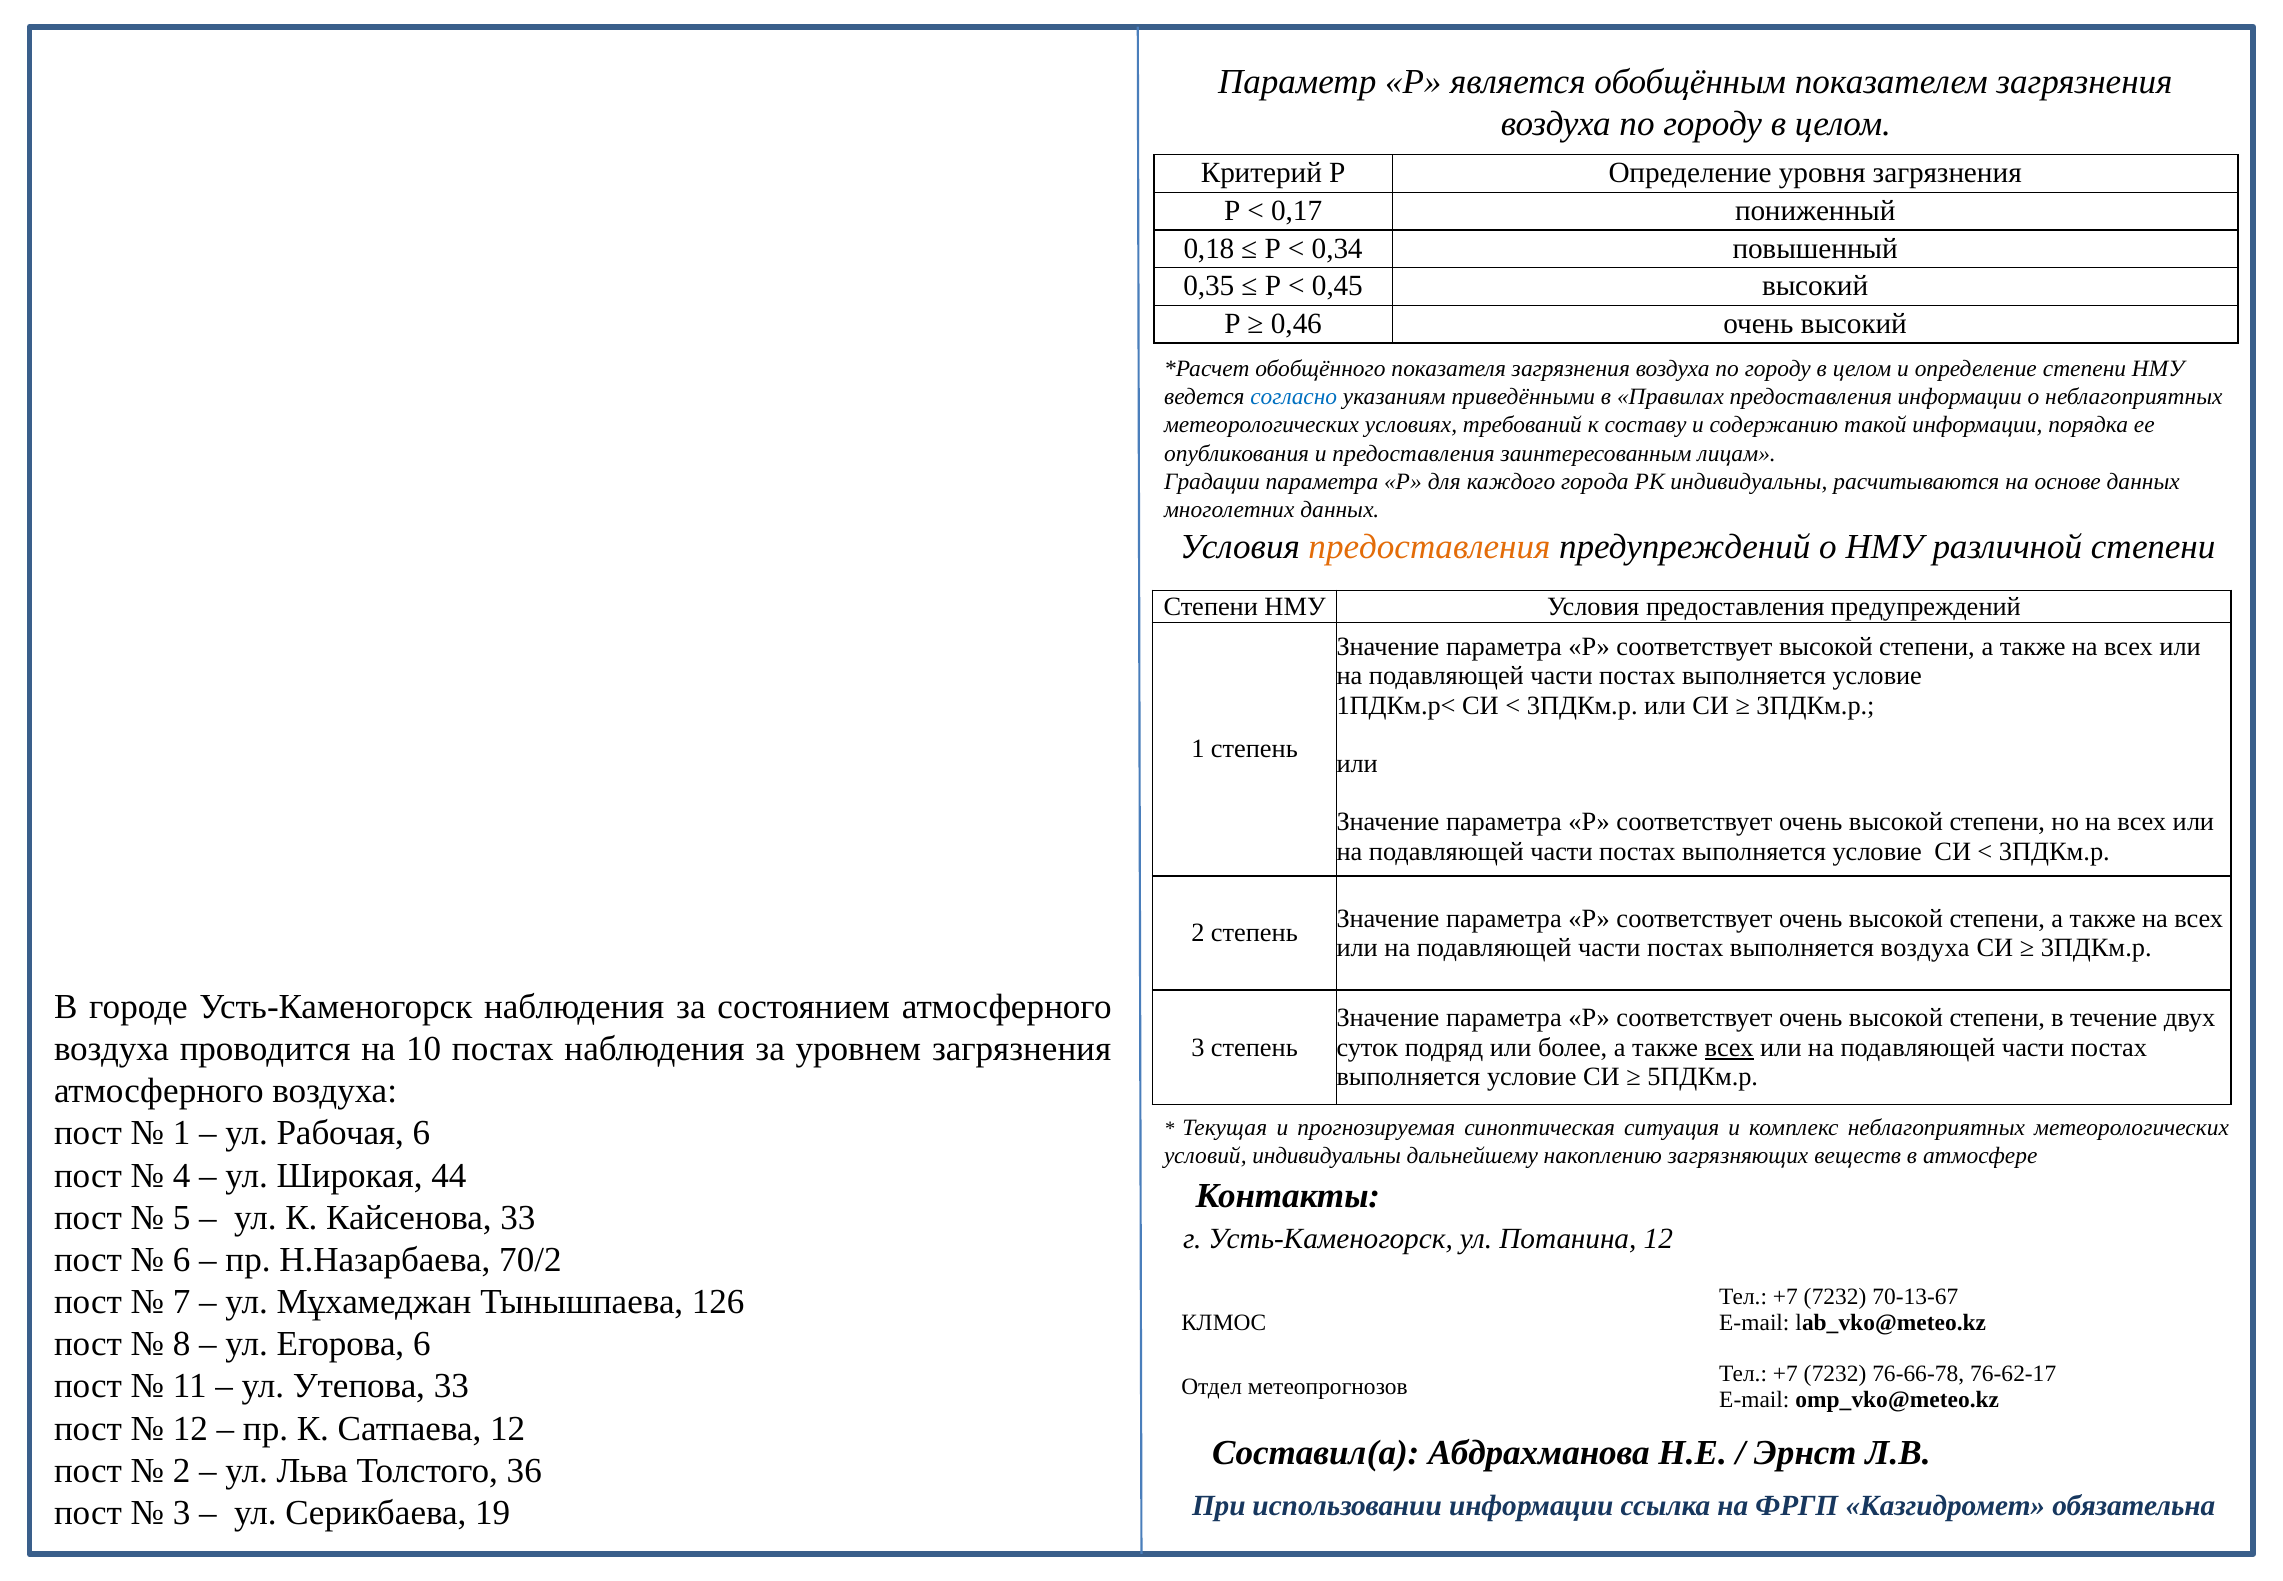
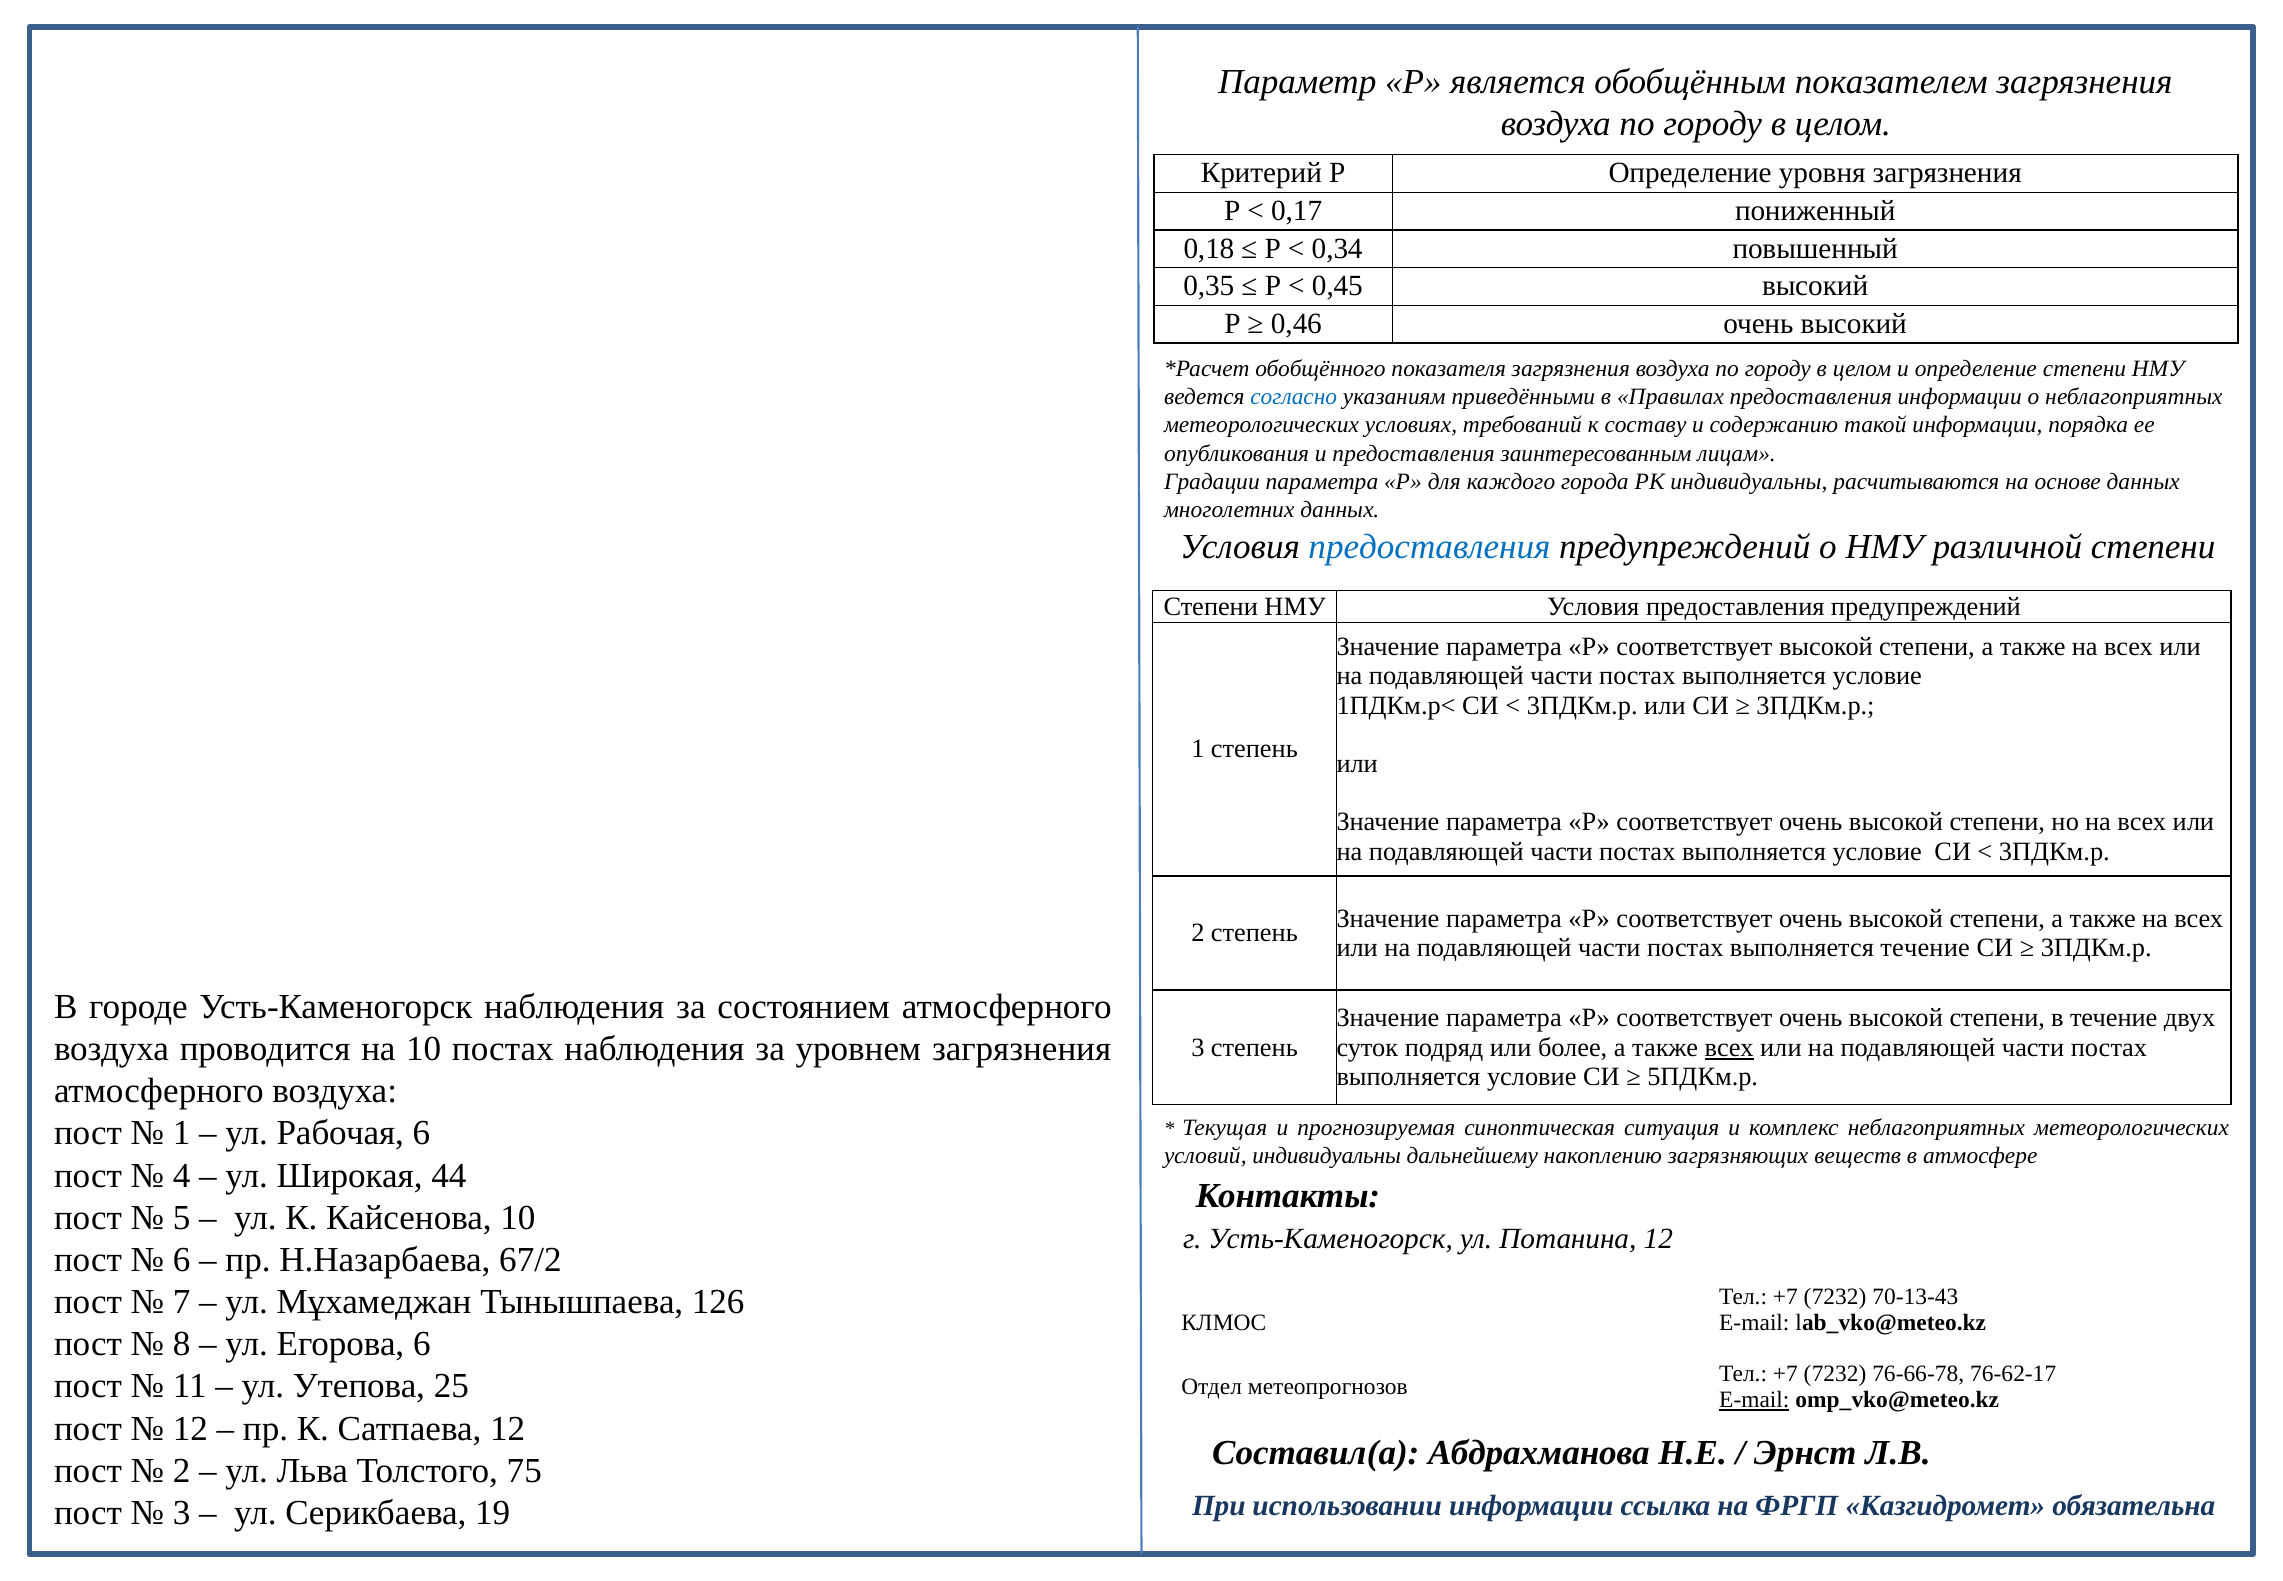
предоставления colour: orange -> blue (1429, 546)
выполняется воздуха: воздуха -> течение (1925, 948)
Кайсенова 33: 33 -> 10 (518, 1217)
70/2: 70/2 -> 67/2 (530, 1259)
70-13-67: 70-13-67 -> 70-13-43 (1915, 1296)
Утепова 33: 33 -> 25 (451, 1386)
E-mail underline: none -> present (1754, 1400)
36: 36 -> 75 (524, 1470)
